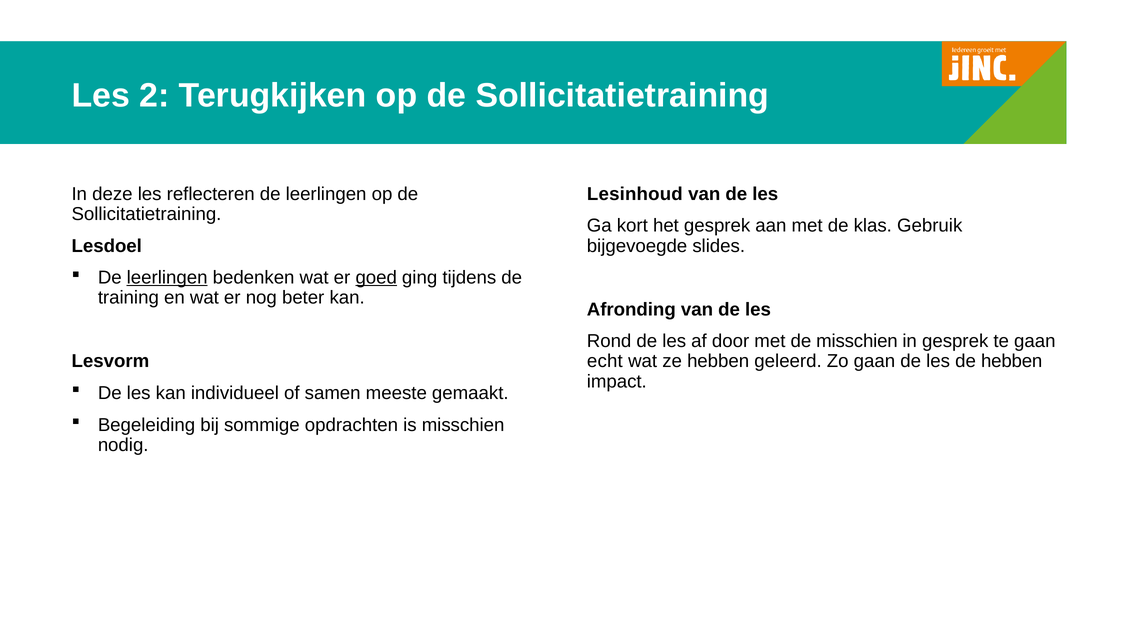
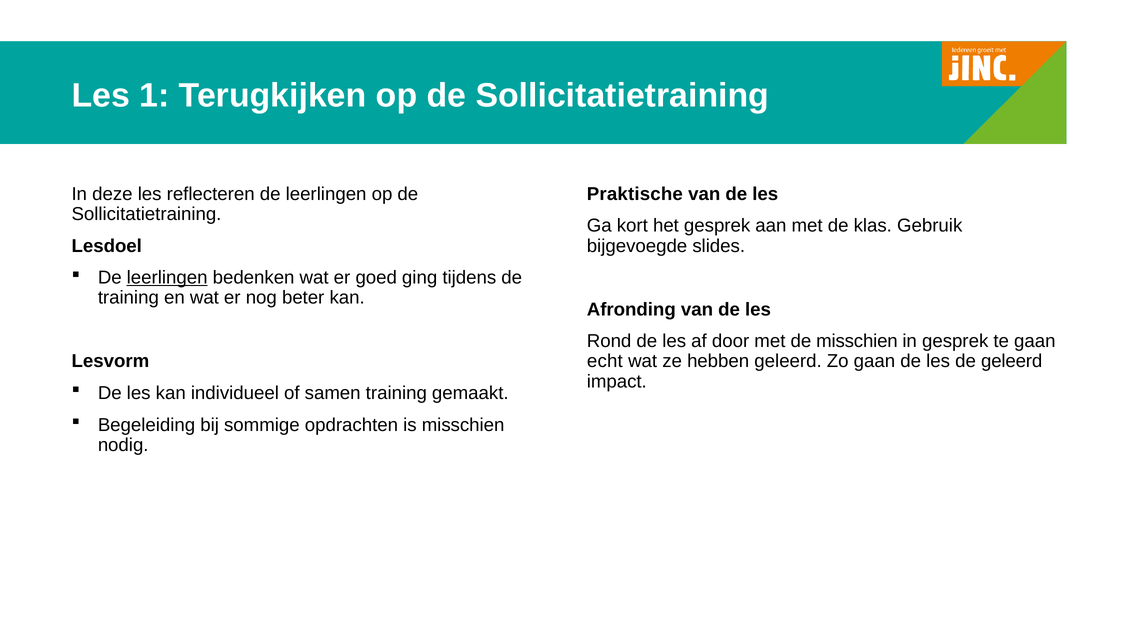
2: 2 -> 1 (154, 96)
Lesinhoud: Lesinhoud -> Praktische (635, 194)
goed underline: present -> none (376, 278)
de hebben: hebben -> geleerd (1012, 362)
samen meeste: meeste -> training (396, 393)
